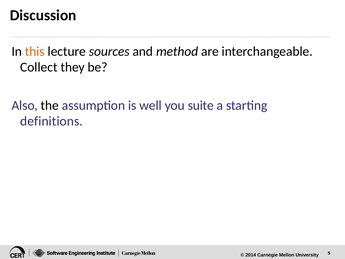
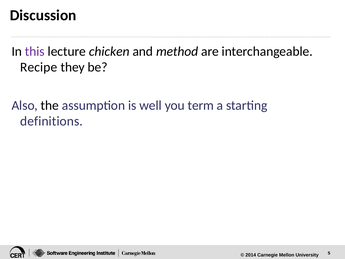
this colour: orange -> purple (35, 51)
sources: sources -> chicken (109, 51)
Collect: Collect -> Recipe (39, 67)
suite: suite -> term (201, 105)
